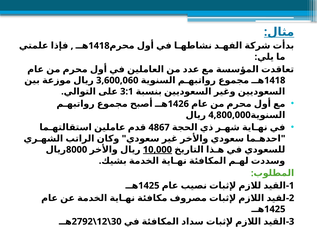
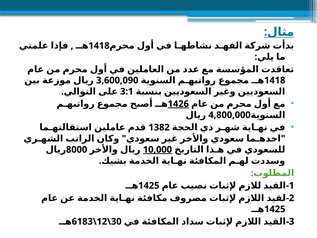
3,600,060: 3,600,060 -> 3,600,090 (117, 80)
1426 underline: none -> present (178, 104)
4867: 4867 -> 1382 (159, 127)
2792: 2792 -> 6183 (82, 221)
